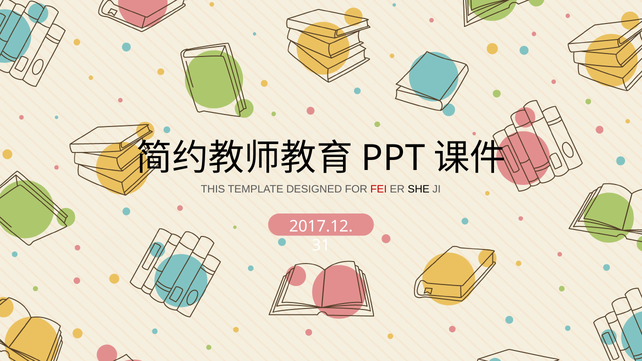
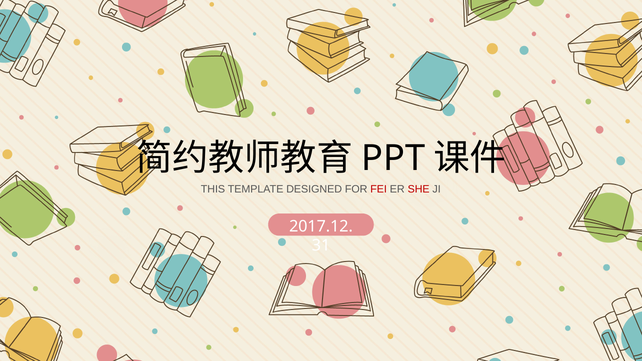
SHE colour: black -> red (419, 189)
